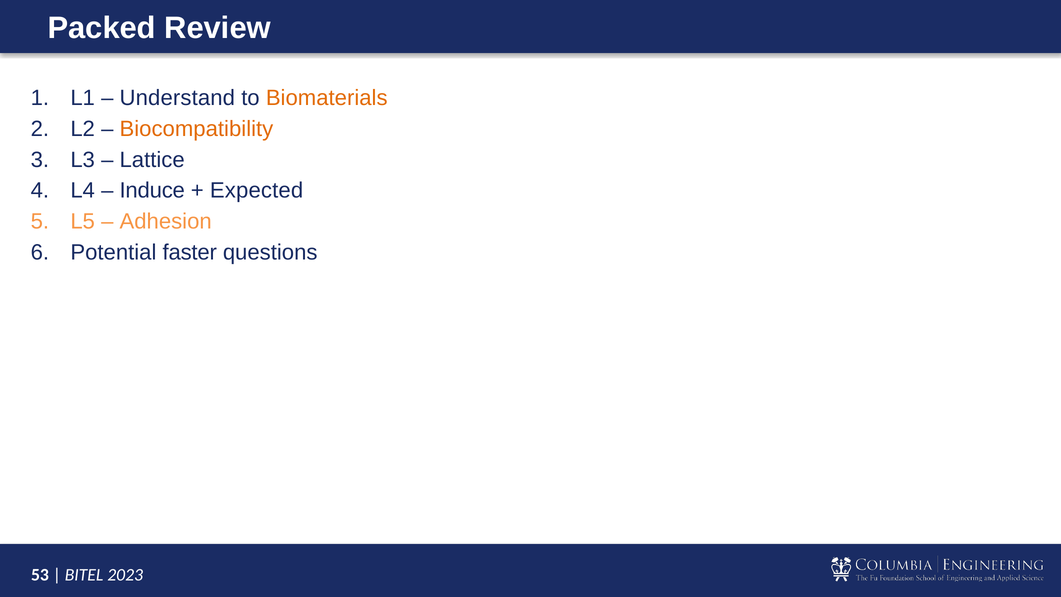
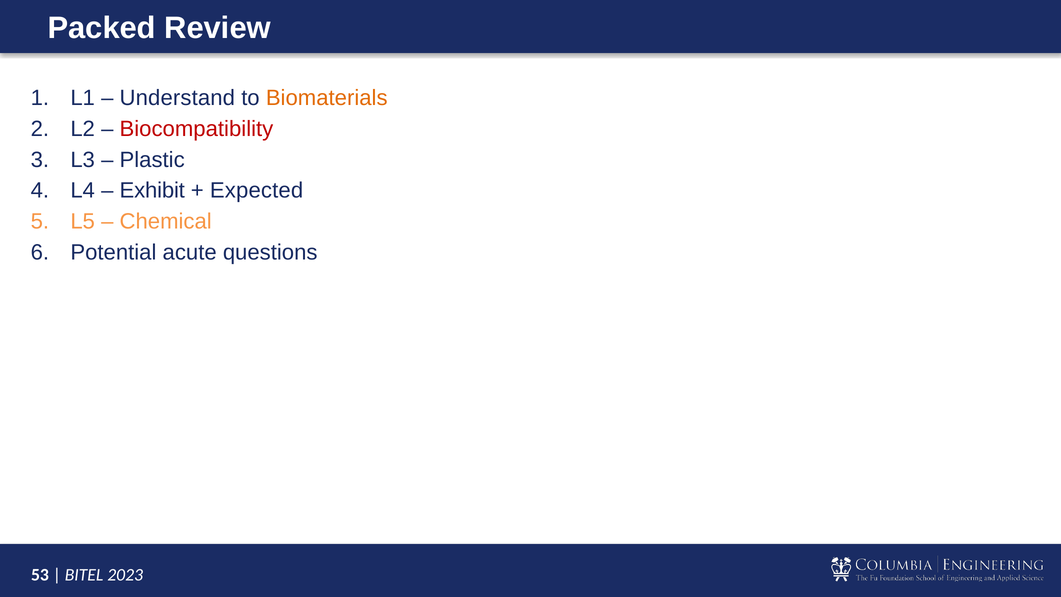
Biocompatibility colour: orange -> red (196, 129)
Lattice: Lattice -> Plastic (152, 160)
Induce: Induce -> Exhibit (152, 191)
Adhesion: Adhesion -> Chemical (166, 222)
faster: faster -> acute (190, 253)
